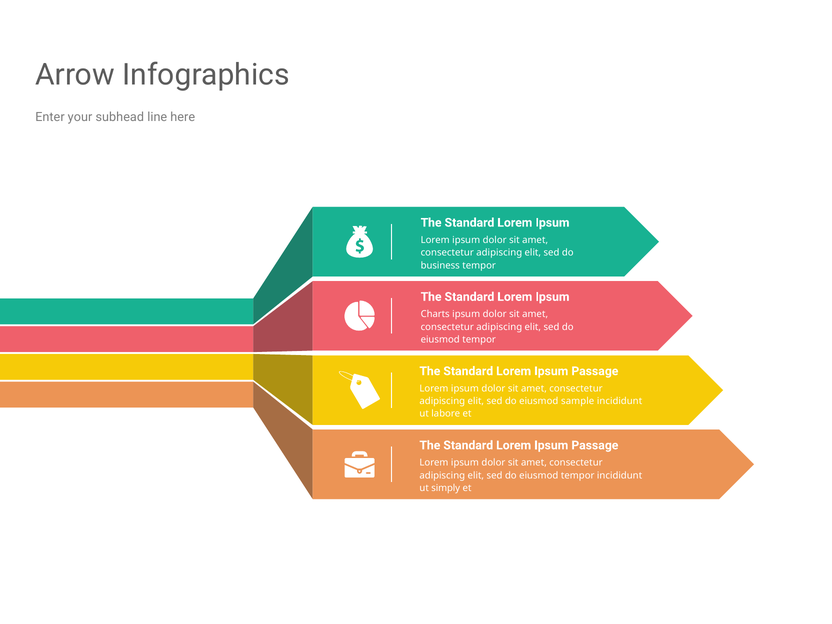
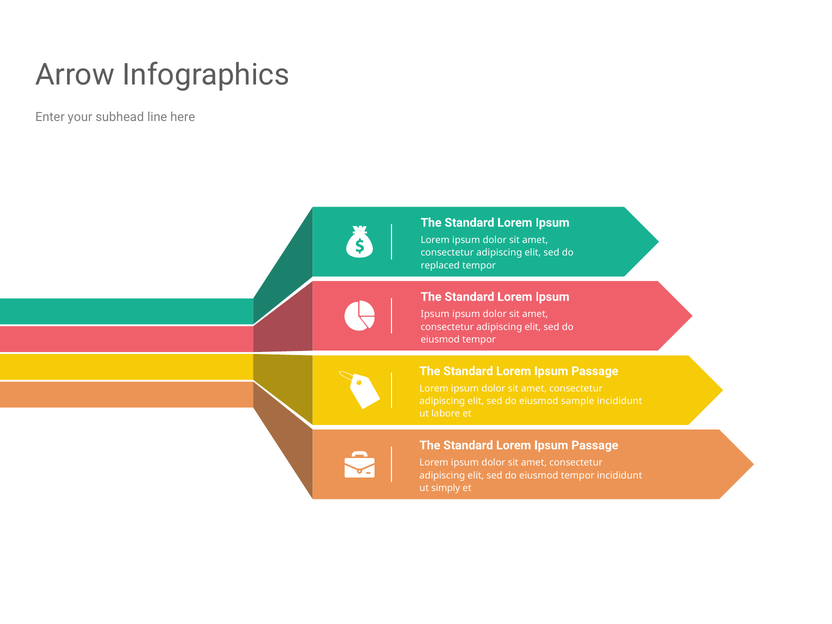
business: business -> replaced (440, 265)
Charts: Charts -> Ipsum (435, 314)
